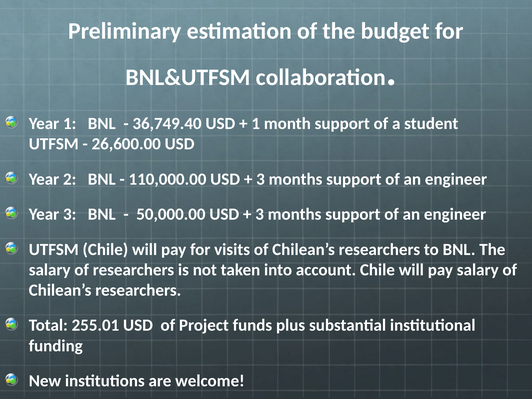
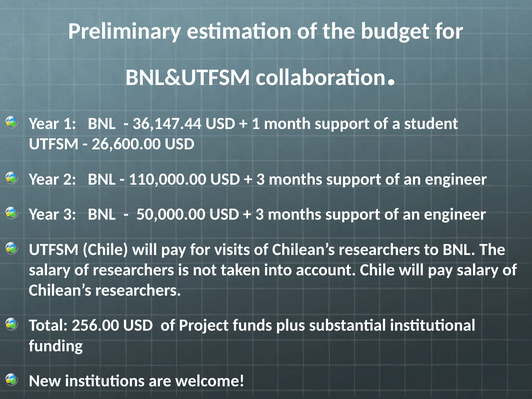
36,749.40: 36,749.40 -> 36,147.44 (167, 124)
255.01: 255.01 -> 256.00 (95, 325)
